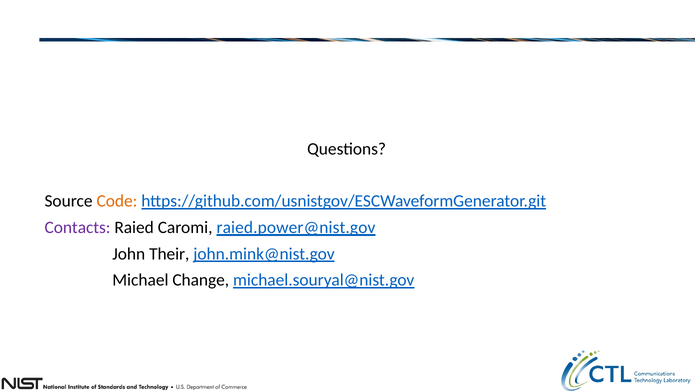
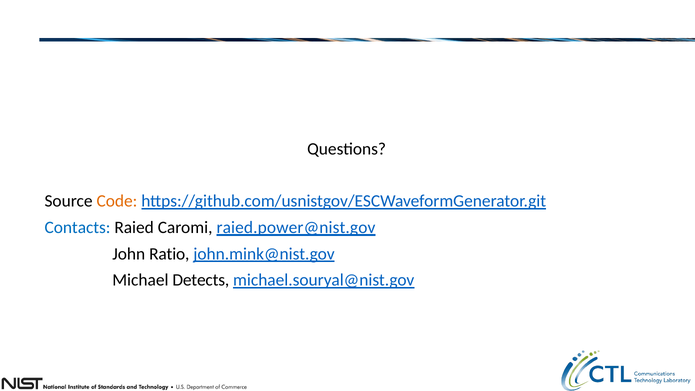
Contacts colour: purple -> blue (78, 227)
Their: Their -> Ratio (169, 254)
Change: Change -> Detects (201, 280)
